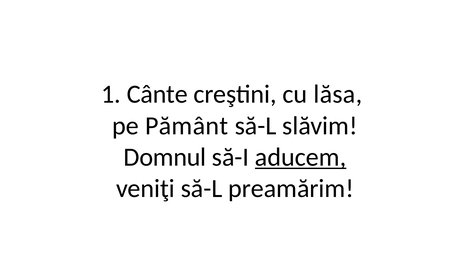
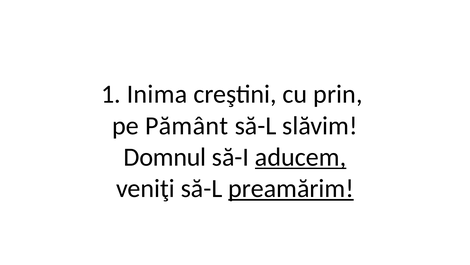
Cânte: Cânte -> Inima (157, 94)
lăsa: lăsa -> prin (338, 94)
preamărim underline: none -> present (291, 188)
